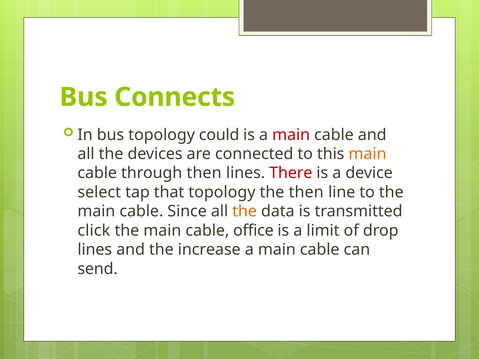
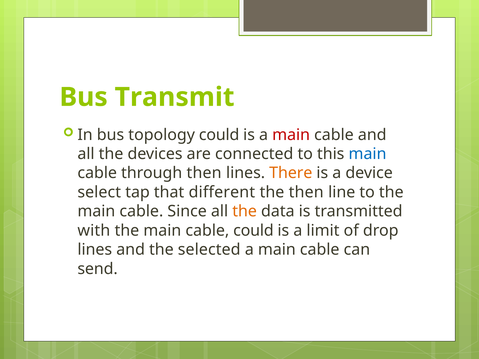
Connects: Connects -> Transmit (175, 97)
main colour: orange -> blue (368, 154)
There colour: red -> orange (291, 173)
that topology: topology -> different (222, 192)
click: click -> with (94, 231)
cable office: office -> could (253, 231)
increase: increase -> selected (209, 250)
